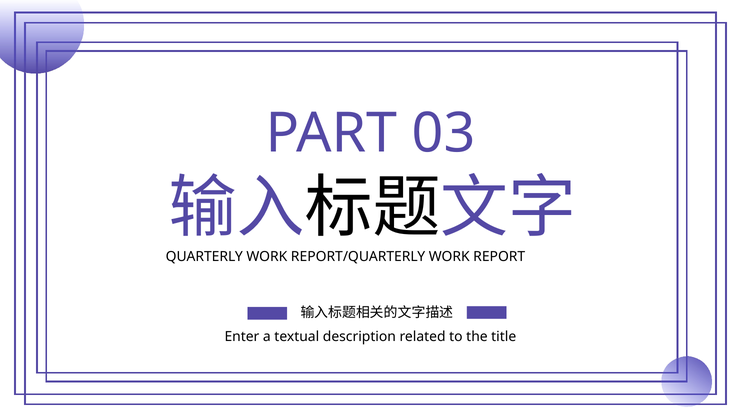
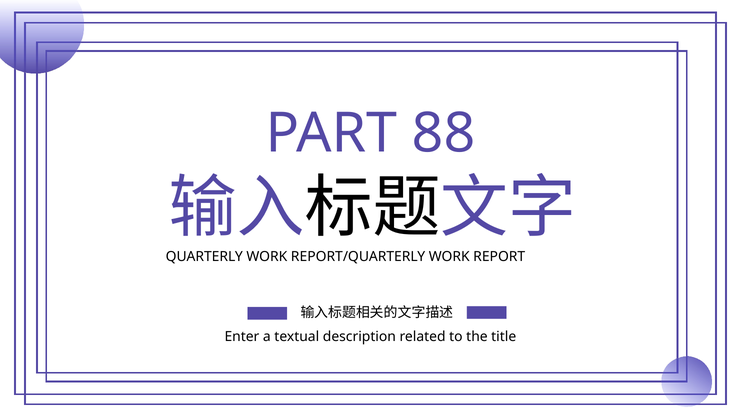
03: 03 -> 88 (444, 133)
